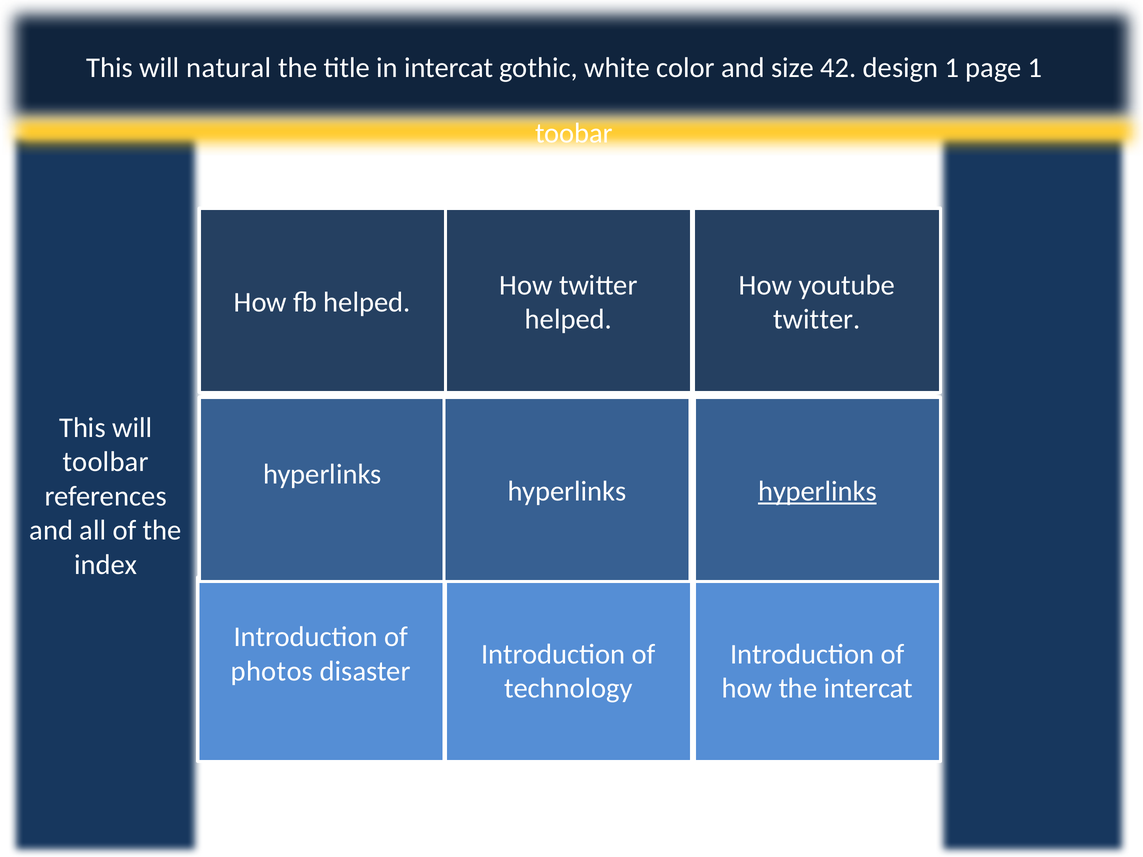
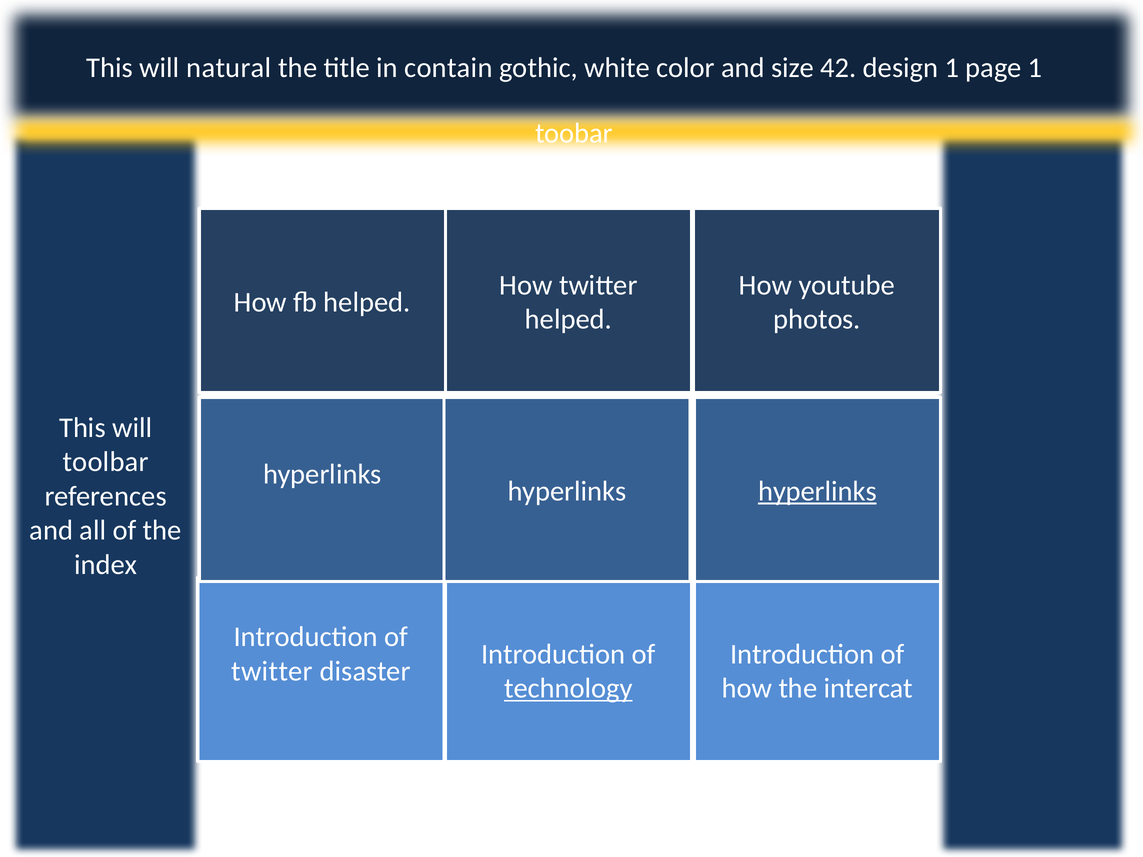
in intercat: intercat -> contain (448, 68)
twitter: twitter -> photos (817, 320)
photos: photos -> twitter (272, 671)
technology underline: none -> present (568, 689)
